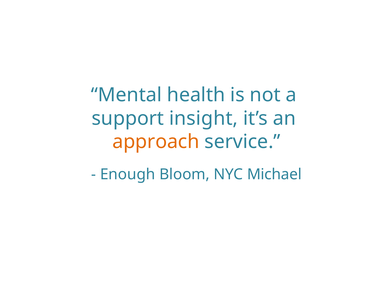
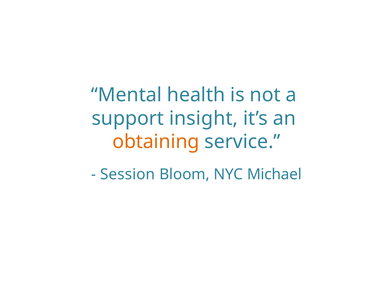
approach: approach -> obtaining (156, 142)
Enough: Enough -> Session (128, 175)
